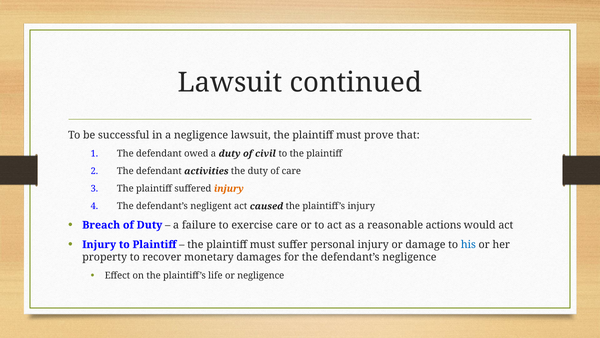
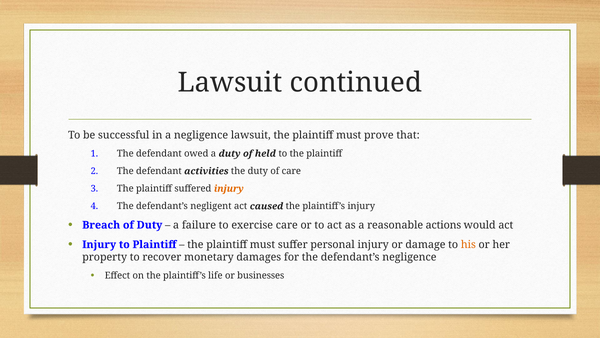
civil: civil -> held (265, 153)
his colour: blue -> orange (468, 244)
or negligence: negligence -> businesses (261, 275)
